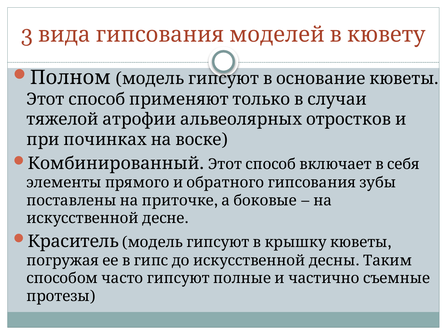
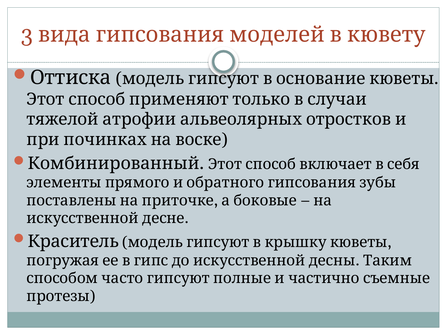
Полном: Полном -> Оттиска (71, 78)
